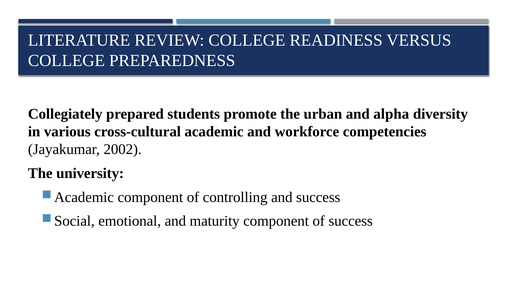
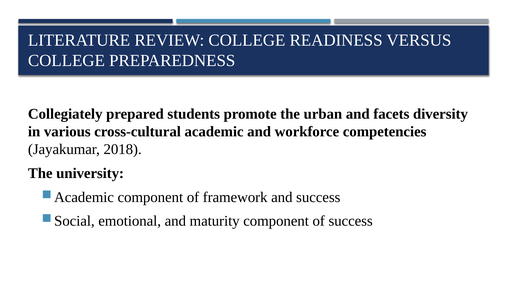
alpha: alpha -> facets (391, 114)
2002: 2002 -> 2018 (123, 150)
controlling: controlling -> framework (235, 197)
